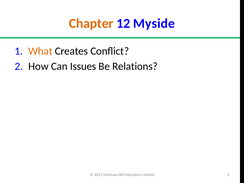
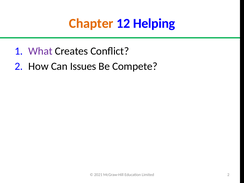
Myside: Myside -> Helping (154, 24)
What colour: orange -> purple (40, 51)
Relations: Relations -> Compete (135, 66)
